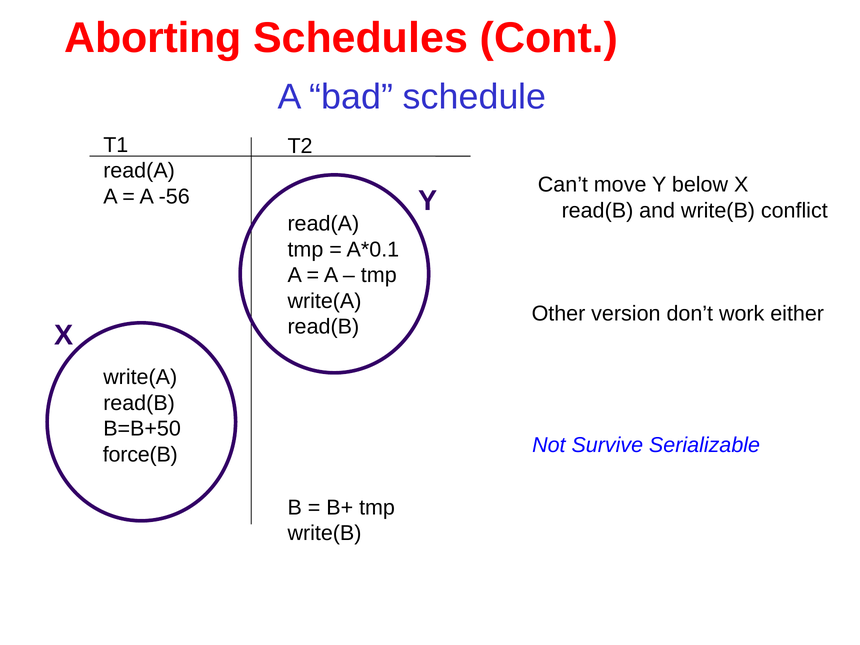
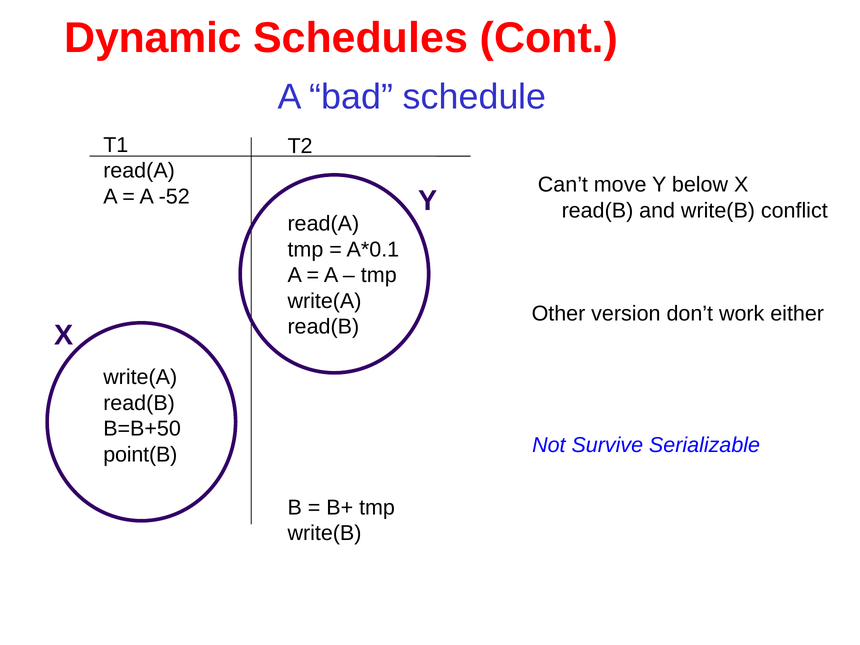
Aborting: Aborting -> Dynamic (153, 38)
-56: -56 -> -52 (174, 197)
force(B: force(B -> point(B (140, 455)
